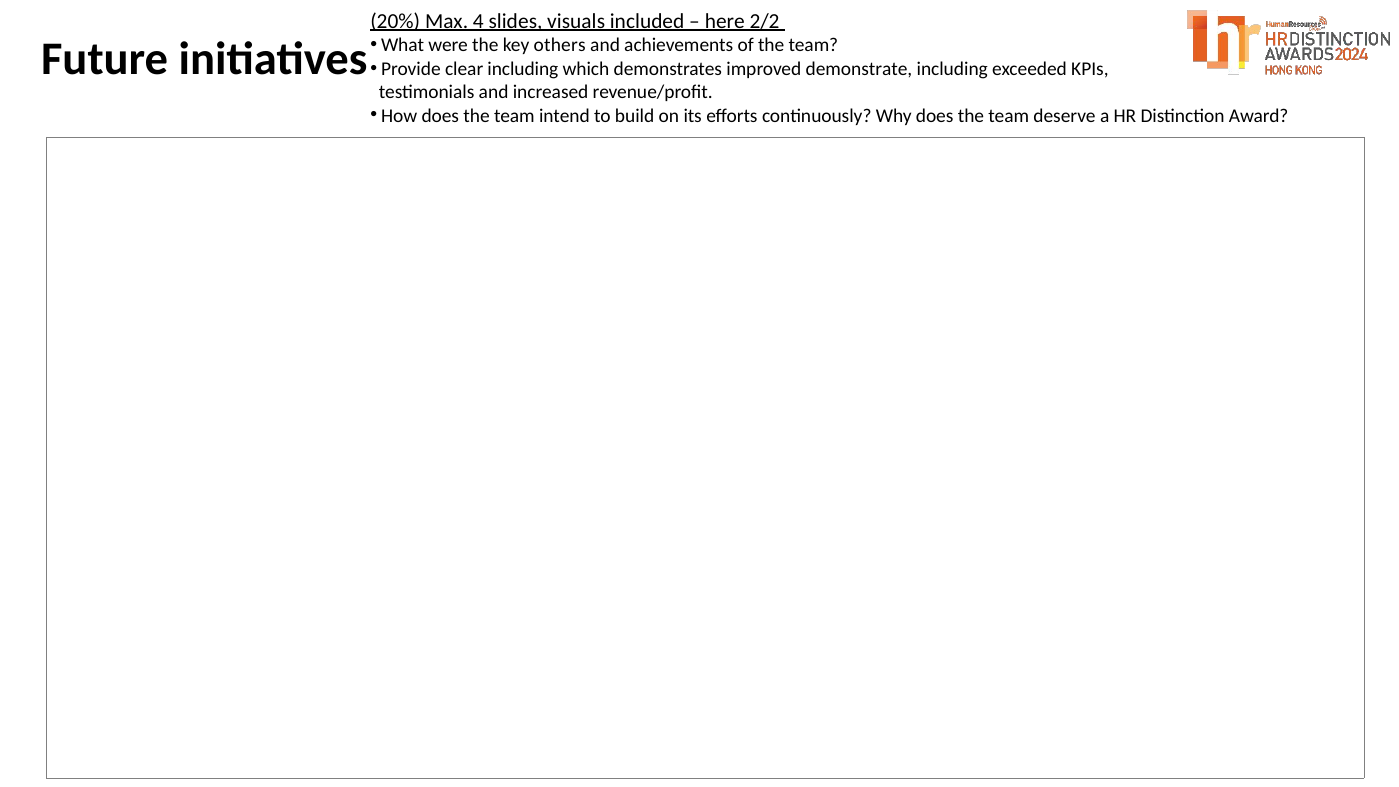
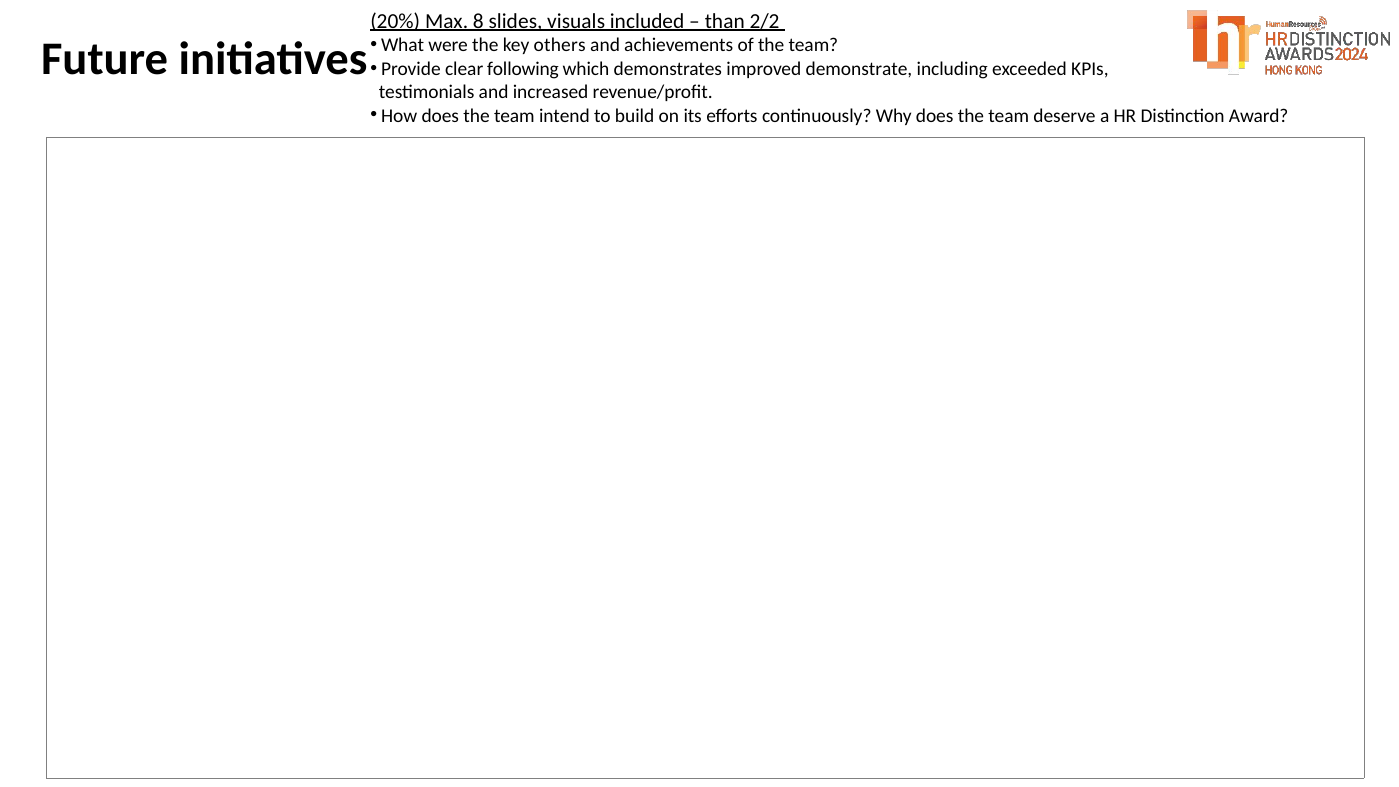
4: 4 -> 8 (478, 21)
here: here -> than (725, 21)
clear including: including -> following (523, 69)
